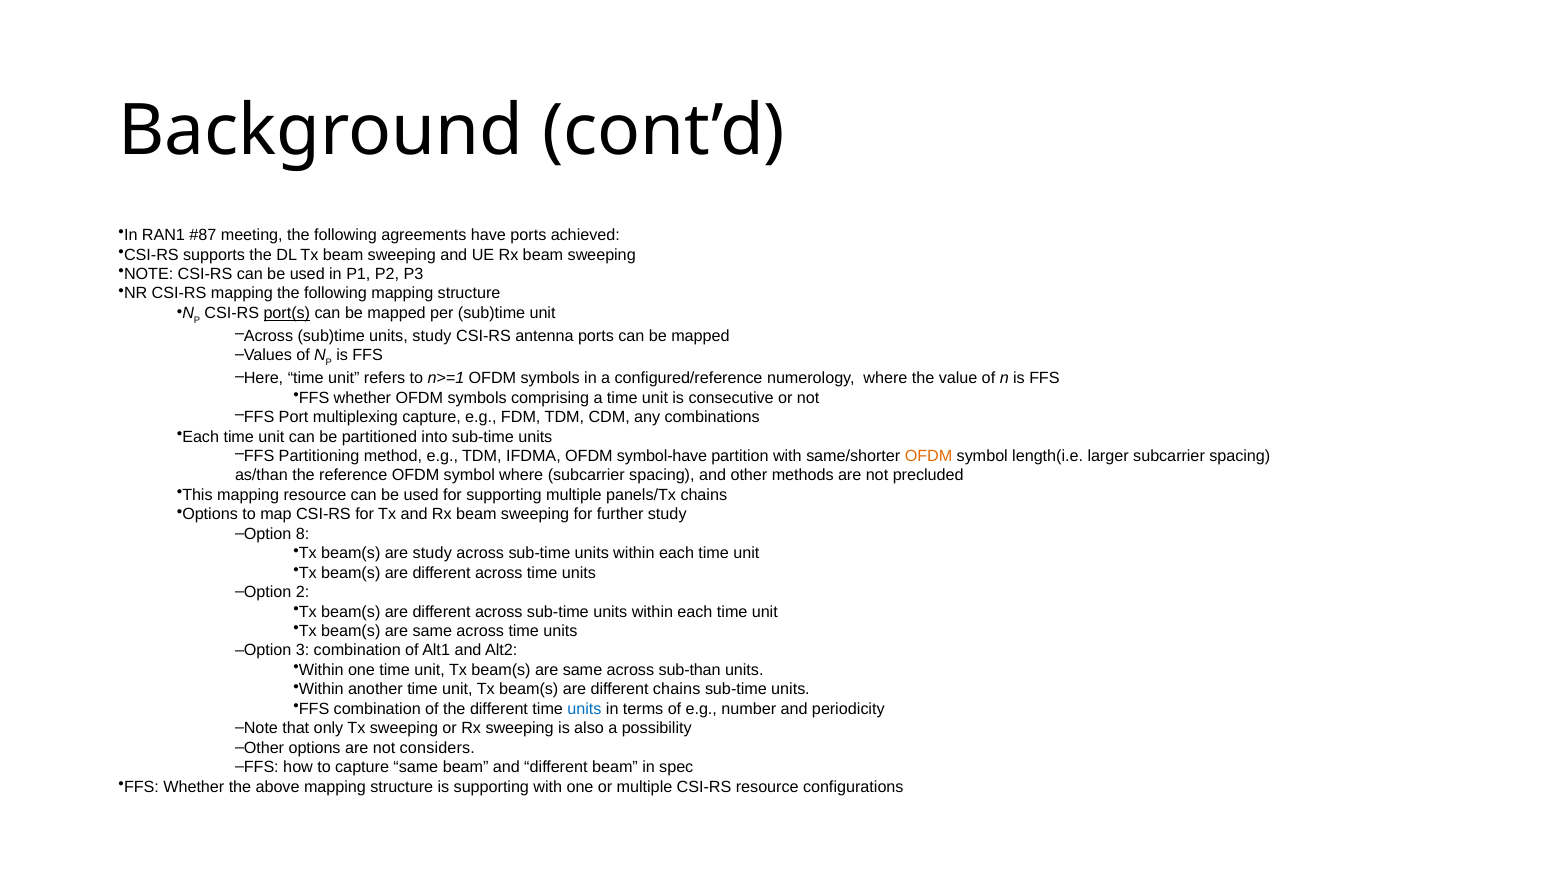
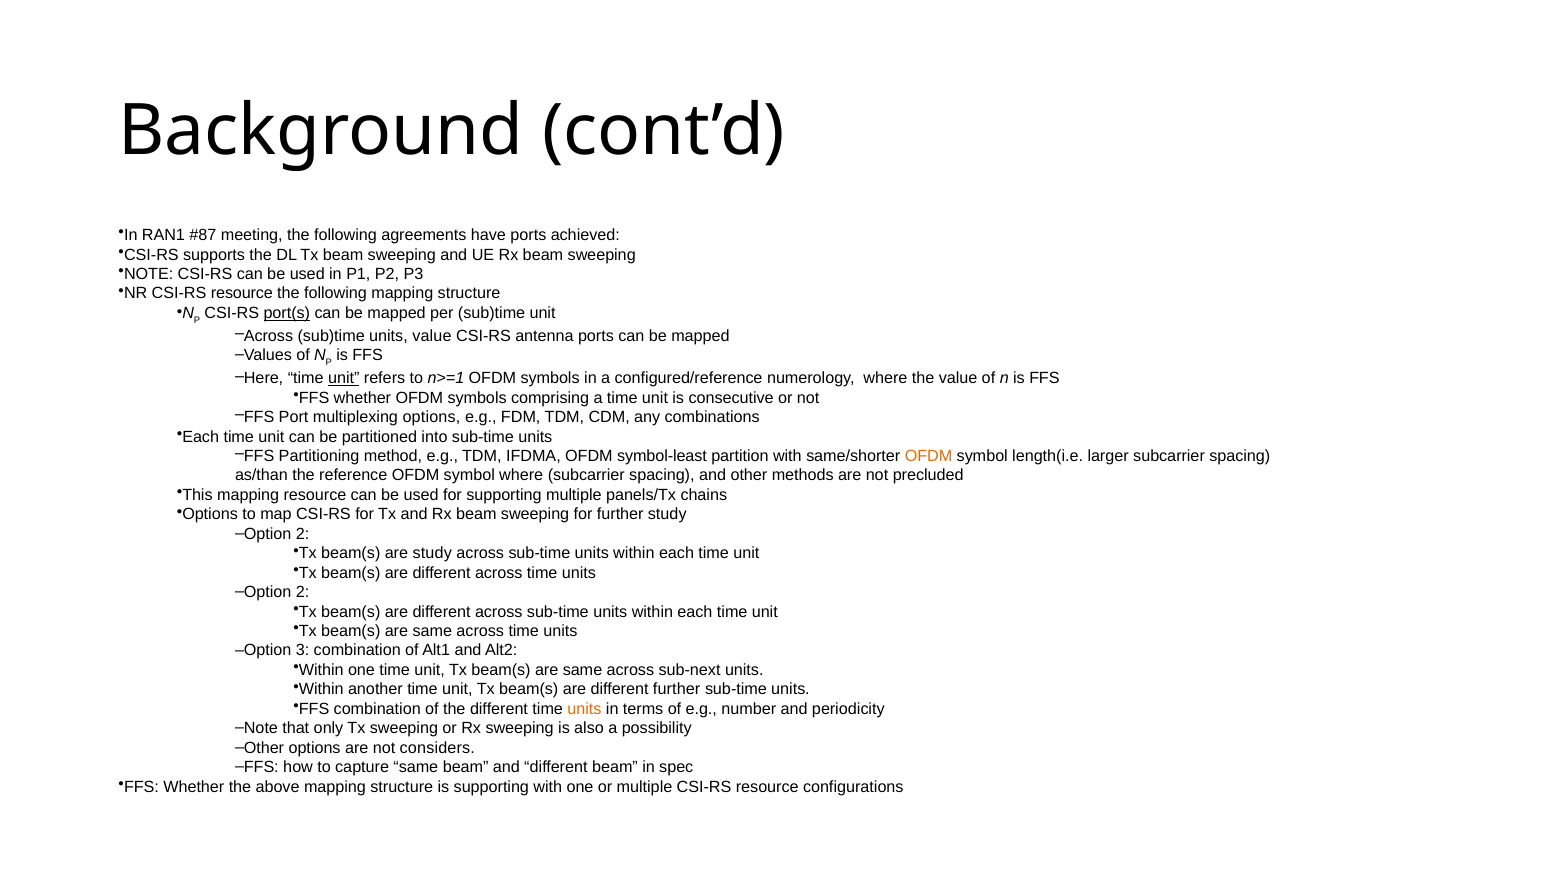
NR CSI-RS mapping: mapping -> resource (242, 294)
units study: study -> value (432, 336)
unit underline: none -> present (344, 378)
multiplexing capture: capture -> options (431, 417)
symbol-have: symbol-have -> symbol-least (662, 456)
8: 8 -> 2 (303, 534)
sub-than: sub-than -> sub-next (690, 670)
different chains: chains -> further (677, 690)
units colour: blue -> orange (584, 709)
